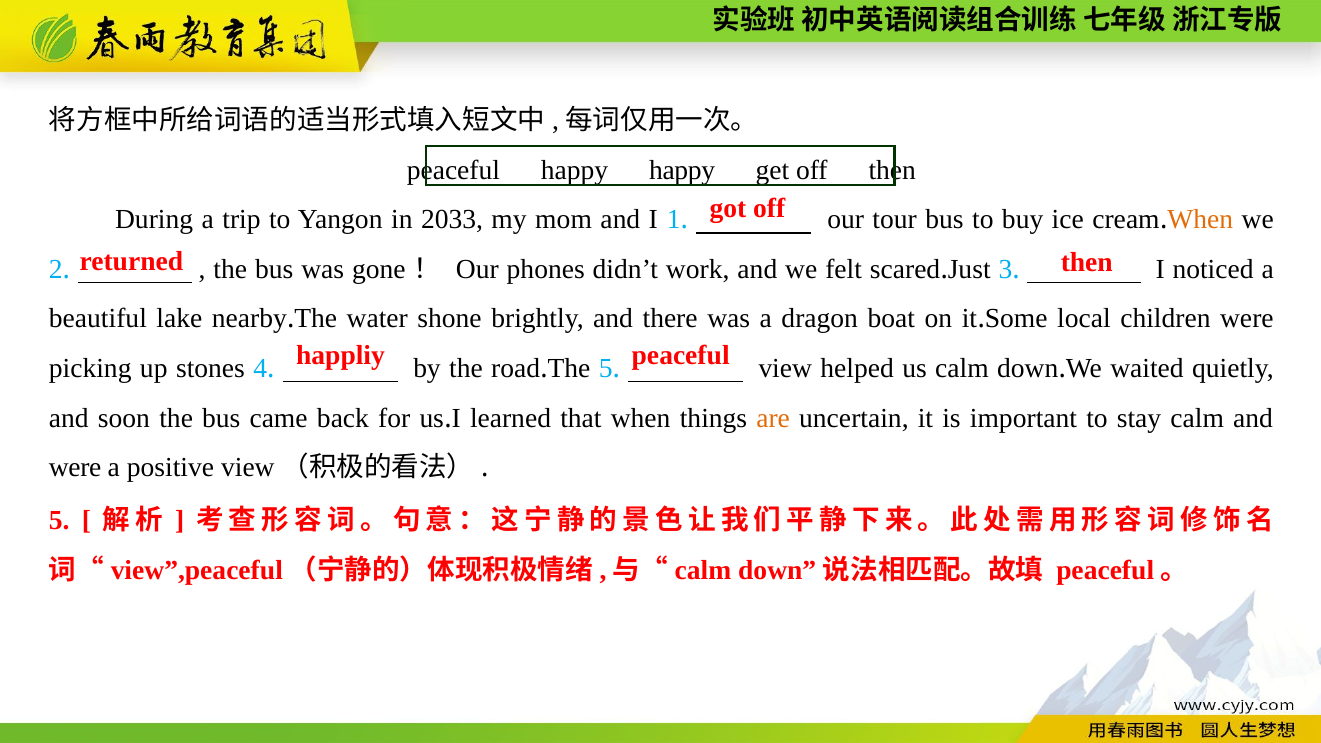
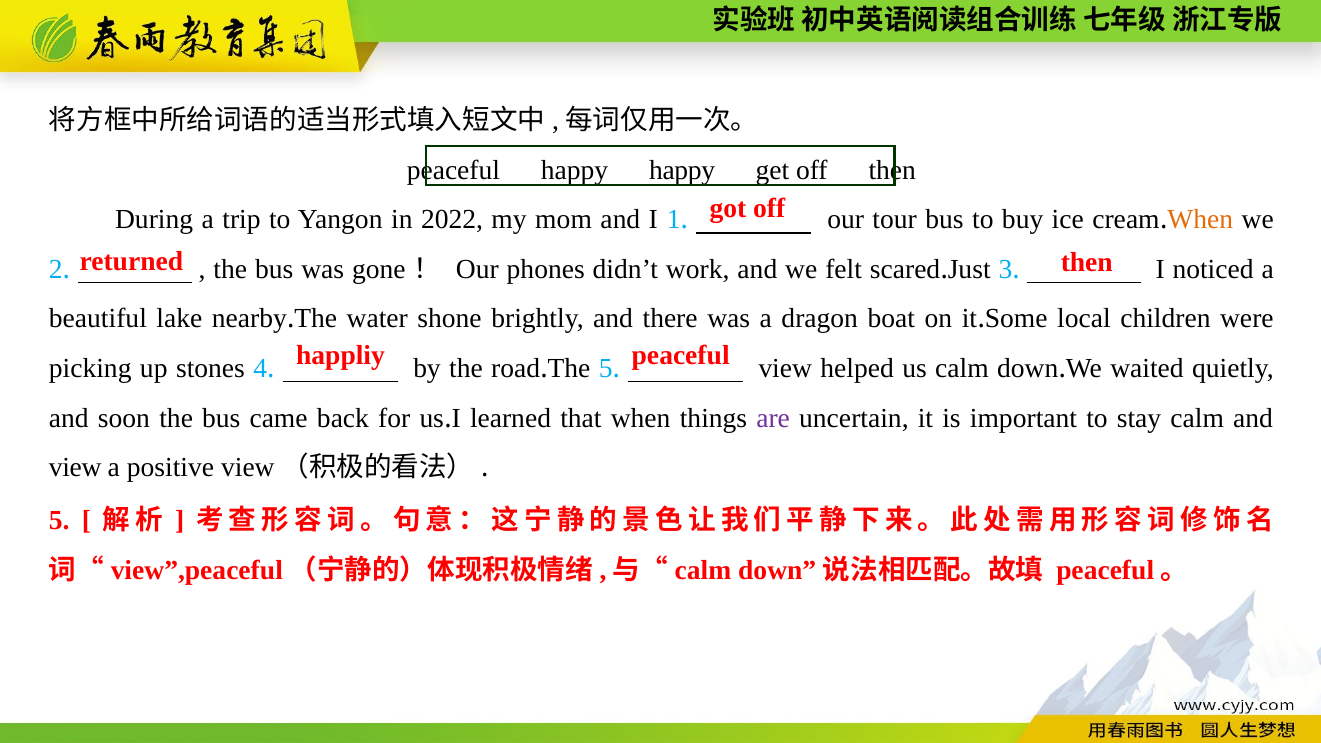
2033: 2033 -> 2022 (452, 220)
are colour: orange -> purple (773, 418)
were: were -> view (75, 468)
